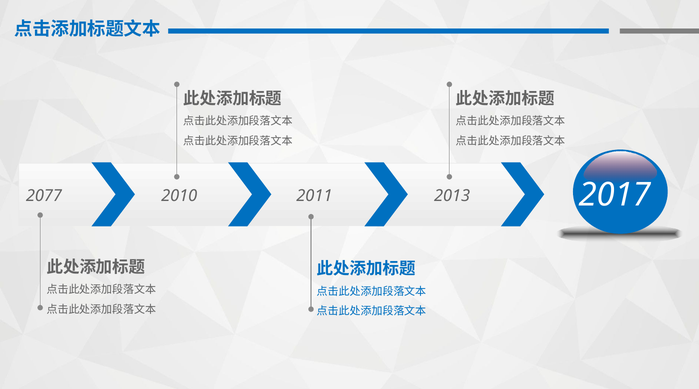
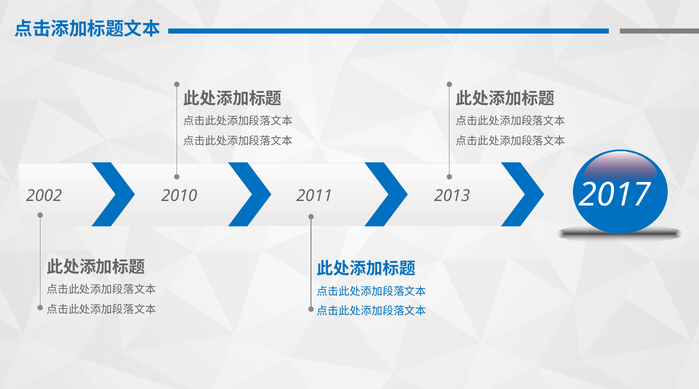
2077: 2077 -> 2002 (44, 196)
